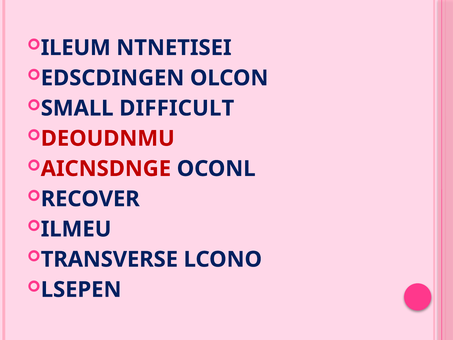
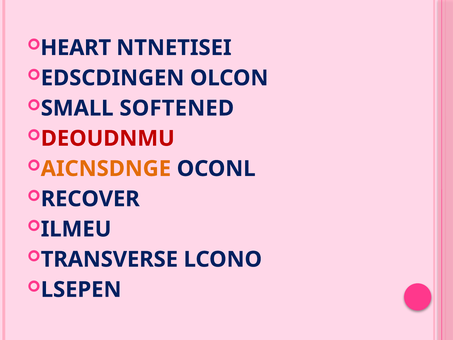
ILEUM: ILEUM -> HEART (76, 48)
DIFFICULT: DIFFICULT -> SOFTENED (177, 108)
AICNSDNGE colour: red -> orange (106, 169)
